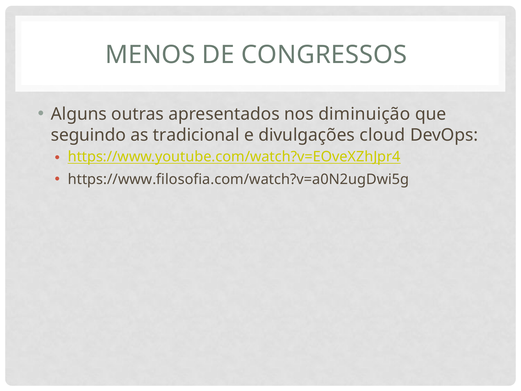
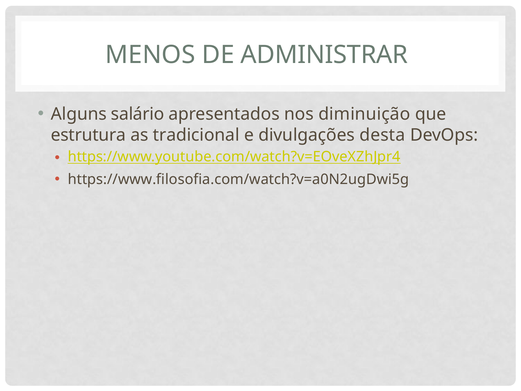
CONGRESSOS: CONGRESSOS -> ADMINISTRAR (324, 55)
outras: outras -> salário (138, 114)
seguindo: seguindo -> estrutura (88, 135)
cloud: cloud -> desta (382, 135)
